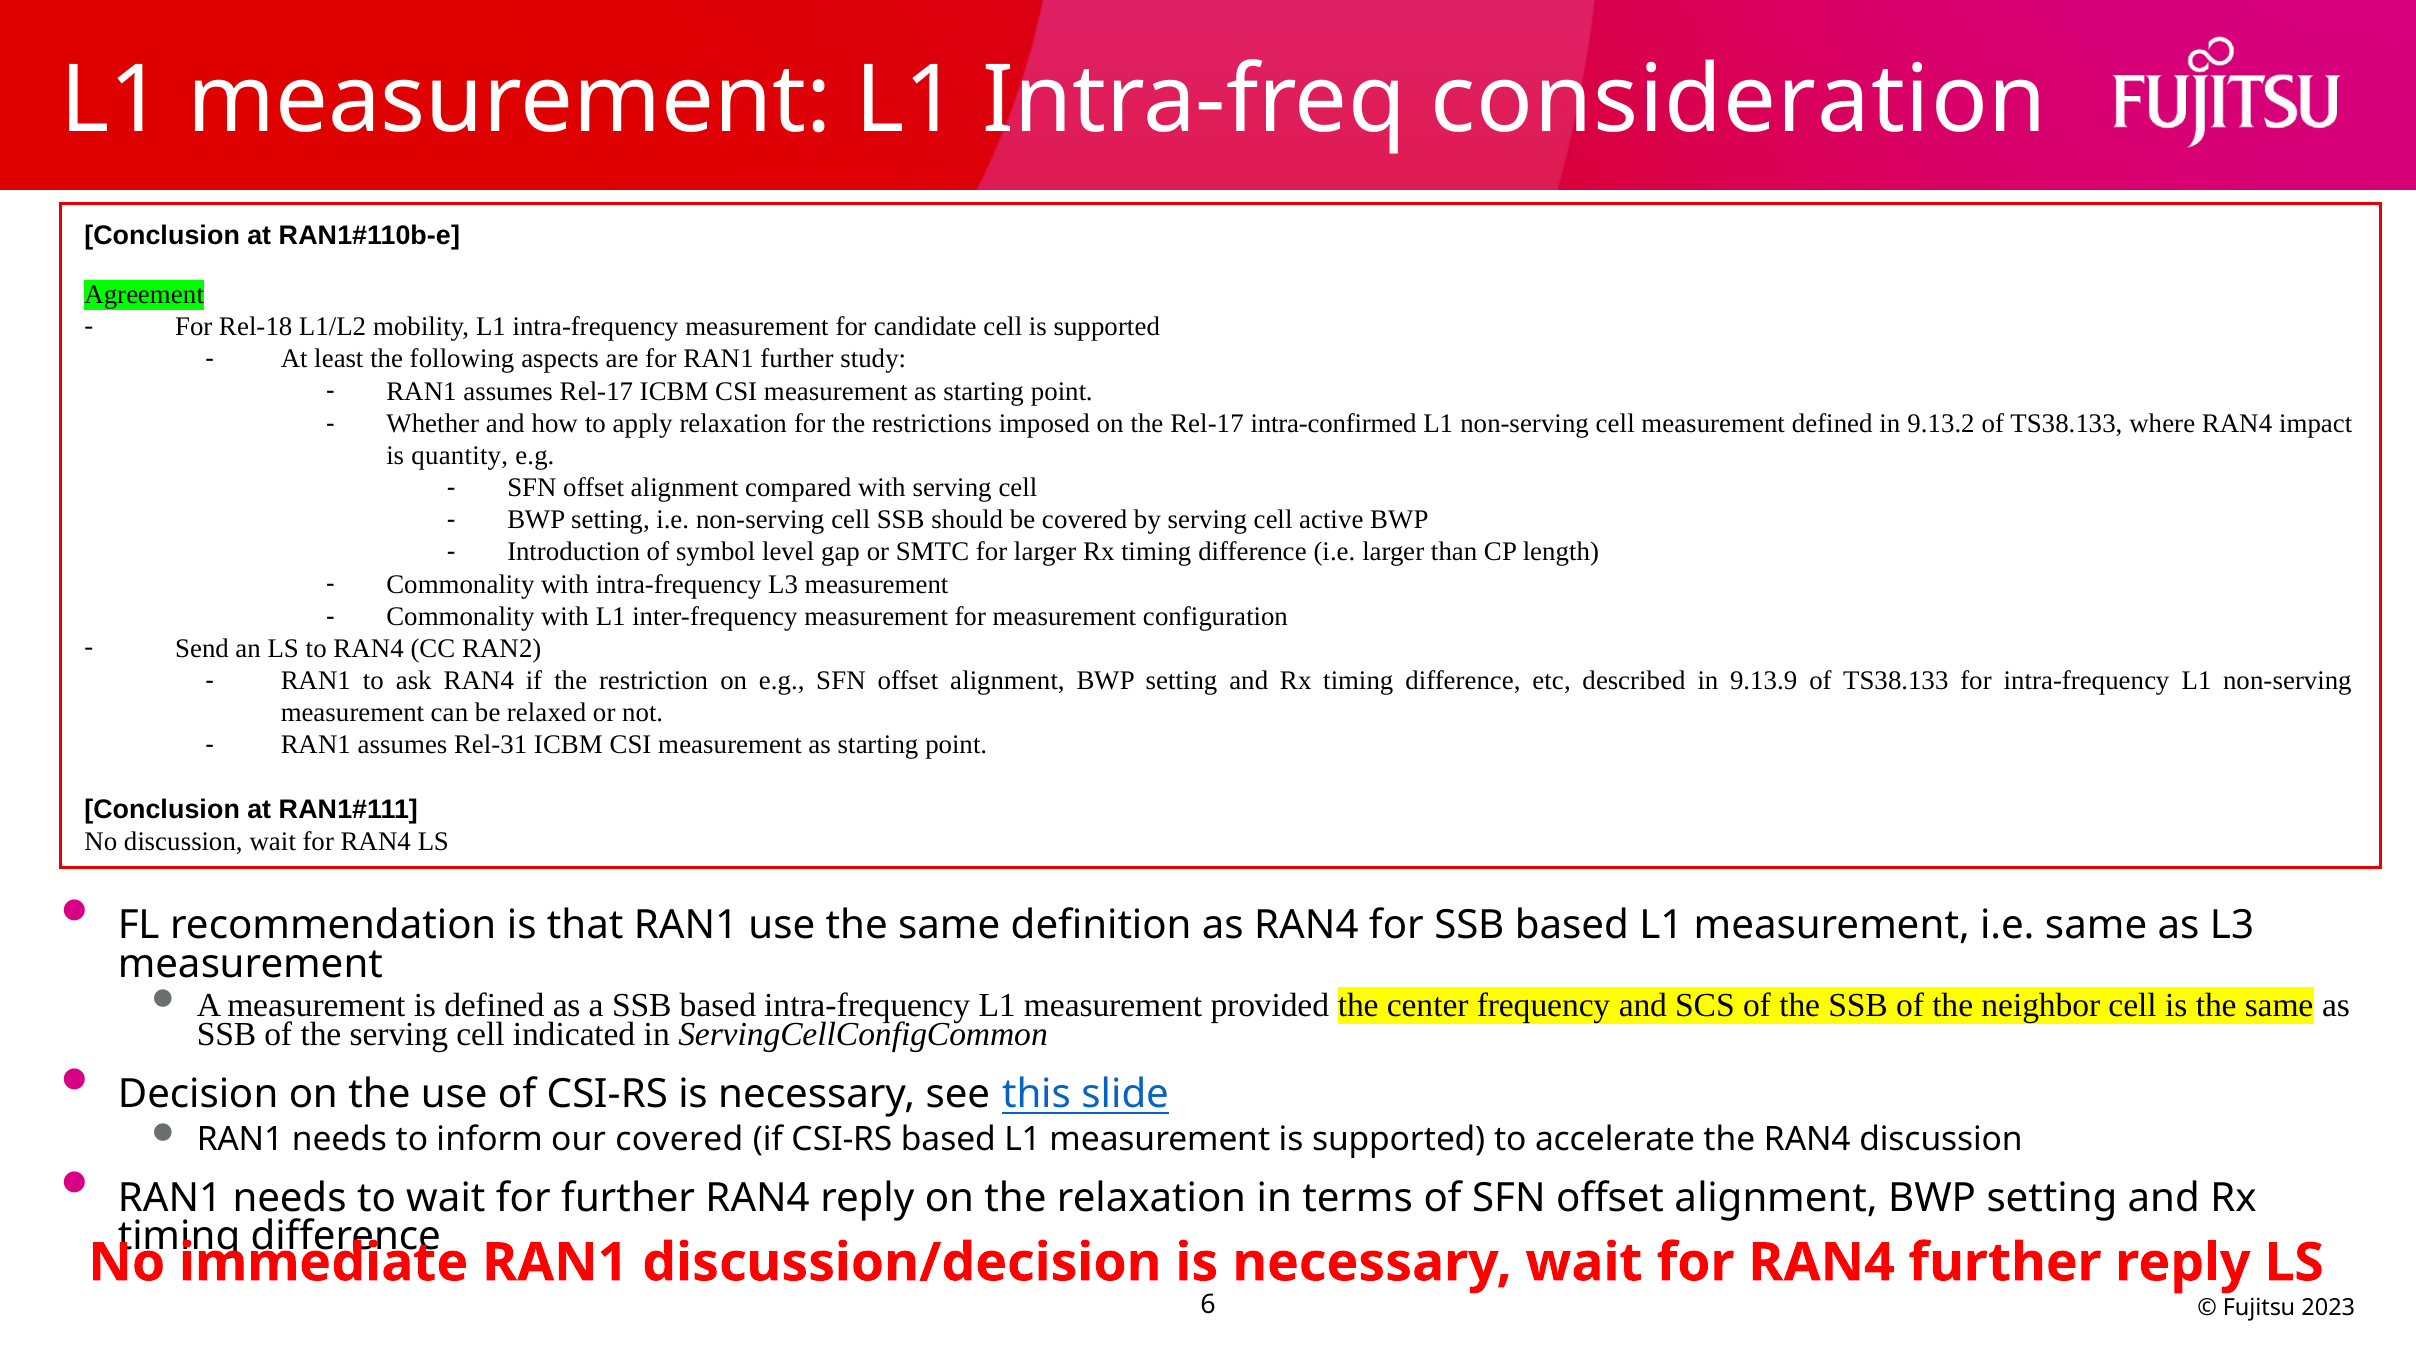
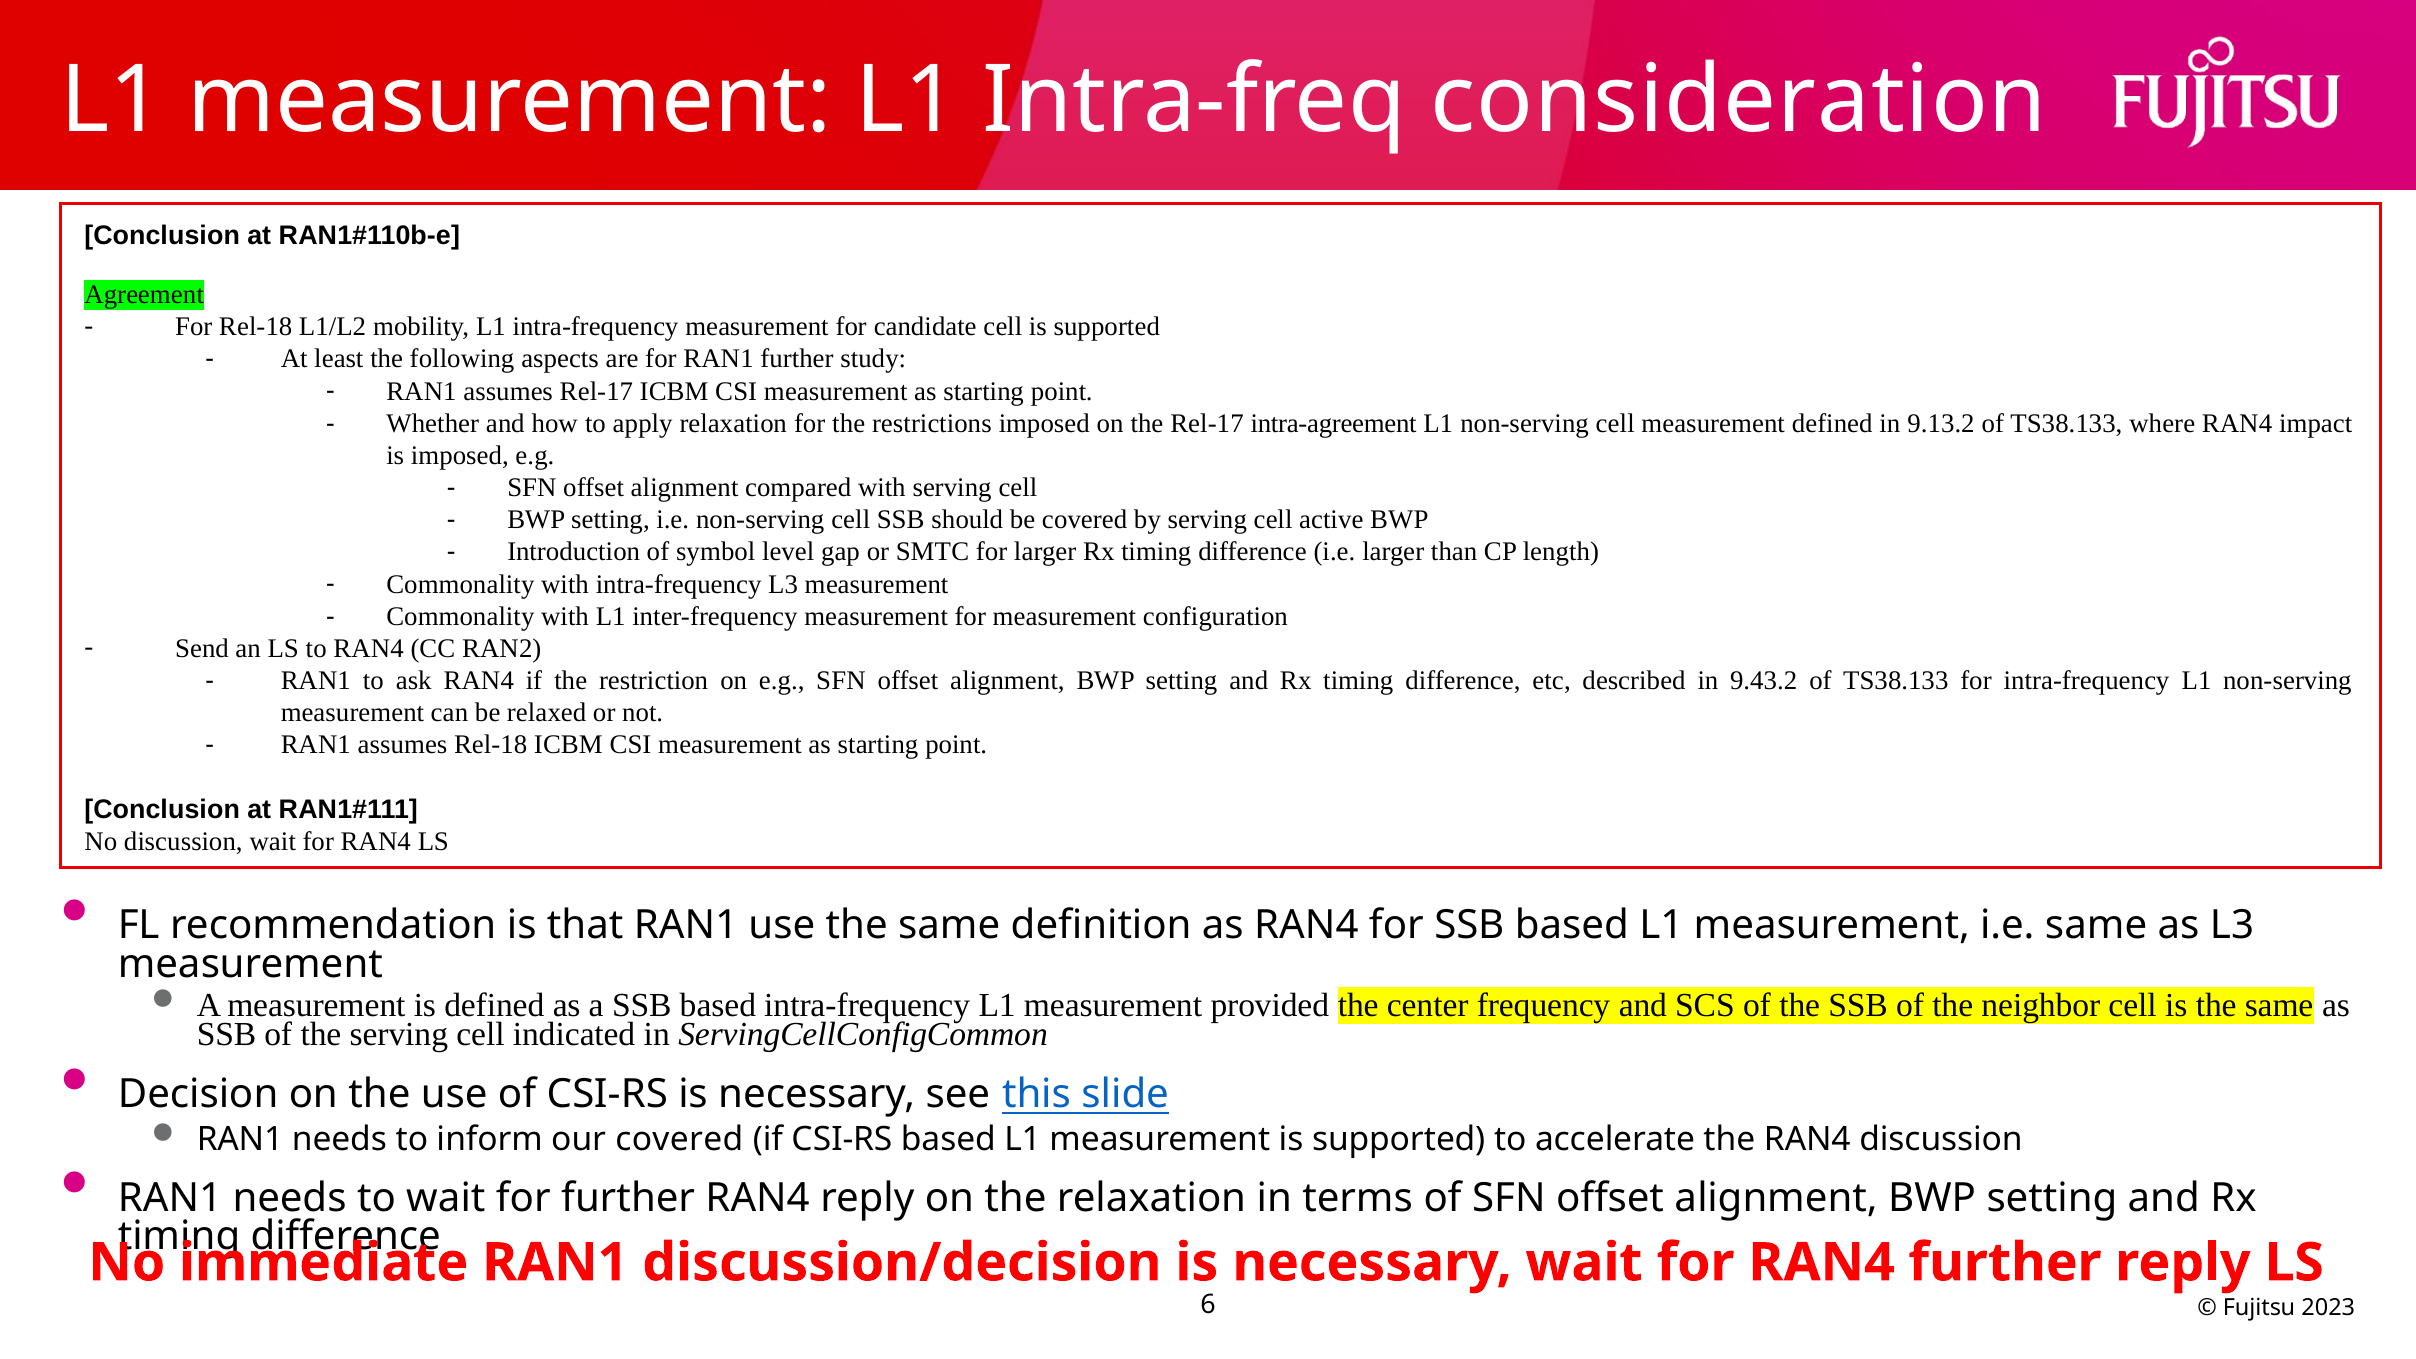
intra-confirmed: intra-confirmed -> intra-agreement (1334, 423)
is quantity: quantity -> imposed (460, 456)
9.13.9: 9.13.9 -> 9.43.2 (1764, 681)
assumes Rel-31: Rel-31 -> Rel-18 (491, 745)
